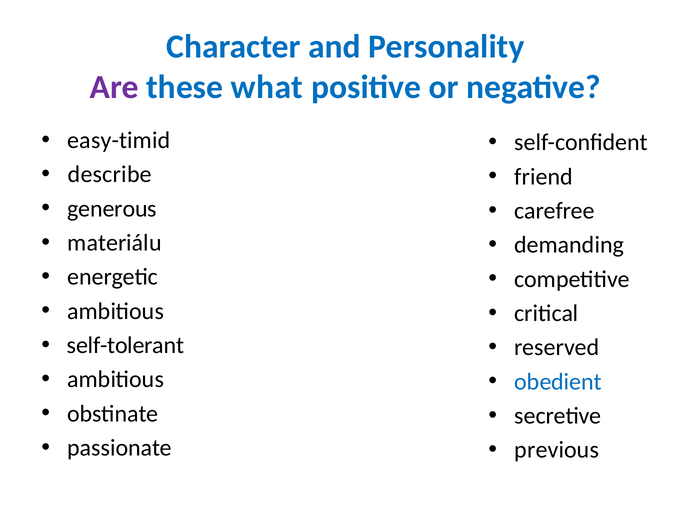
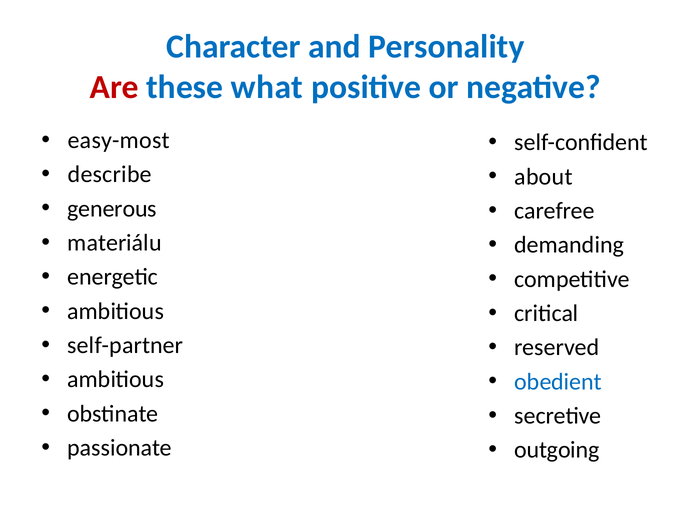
Are colour: purple -> red (114, 87)
easy-timid: easy-timid -> easy-most (119, 140)
friend: friend -> about (543, 177)
self-tolerant: self-tolerant -> self-partner (125, 345)
previous: previous -> outgoing (557, 450)
